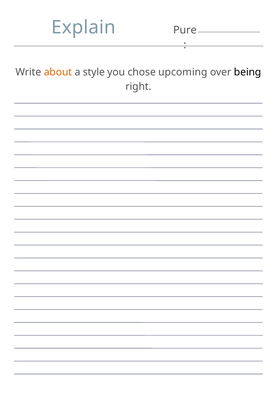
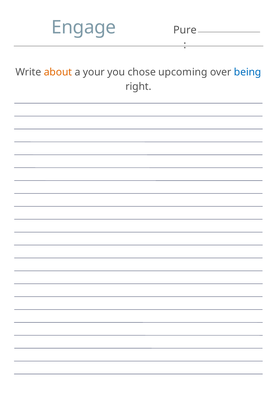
Explain: Explain -> Engage (84, 27)
style: style -> your (94, 72)
being colour: black -> blue (248, 72)
